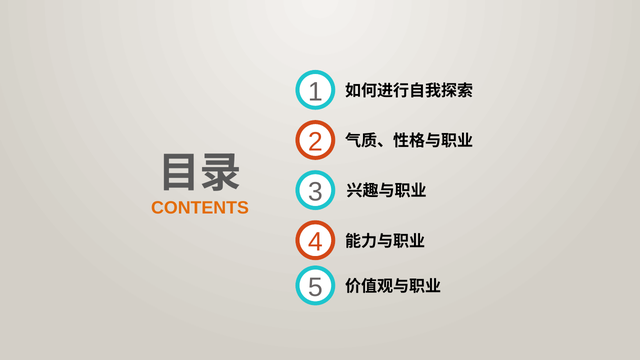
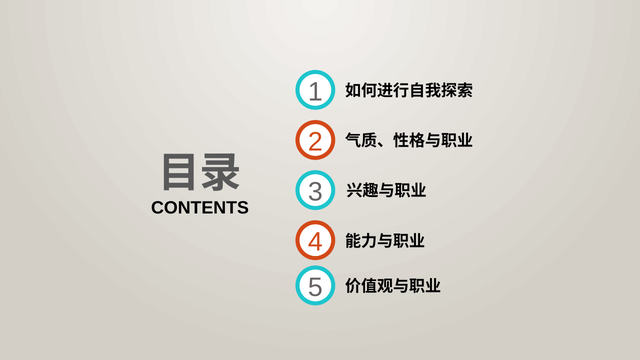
CONTENTS colour: orange -> black (200, 208)
